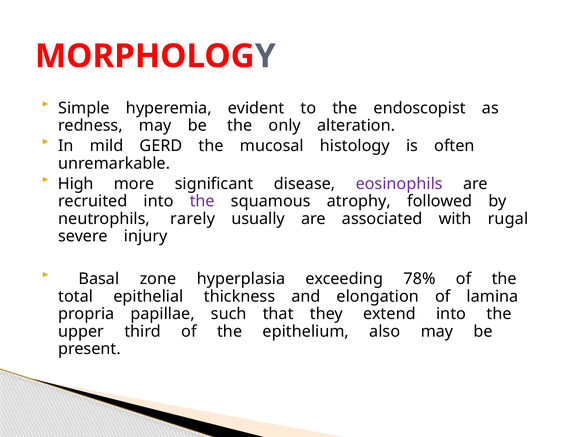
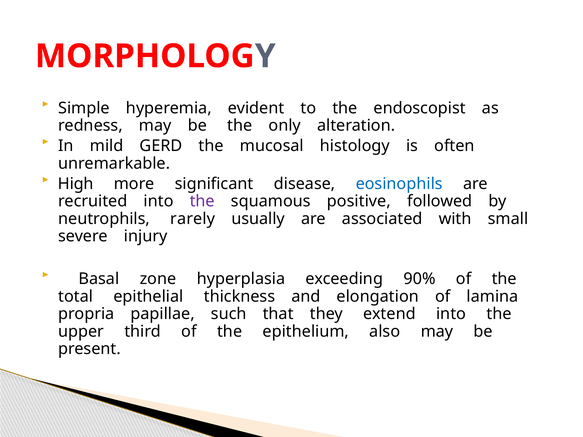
eosinophils colour: purple -> blue (399, 184)
atrophy: atrophy -> positive (359, 201)
rugal: rugal -> small (508, 219)
78%: 78% -> 90% (419, 279)
